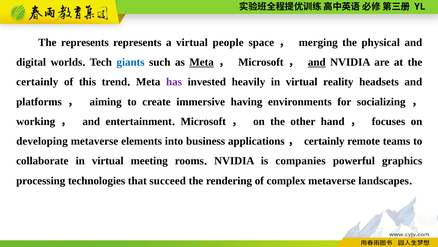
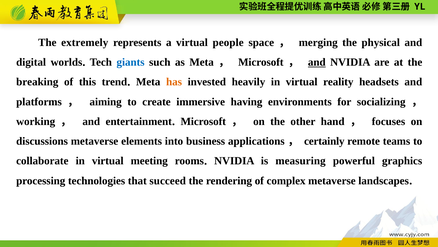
The represents: represents -> extremely (85, 42)
Meta underline: present -> none (202, 62)
certainly: certainly -> breaking (37, 82)
has colour: purple -> orange (174, 82)
developing: developing -> discussions (42, 141)
companies: companies -> measuring (301, 161)
